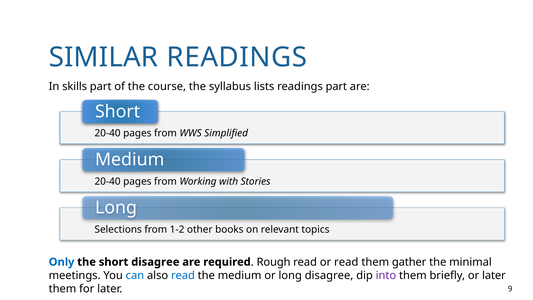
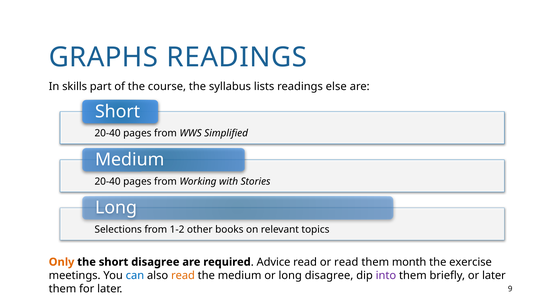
SIMILAR: SIMILAR -> GRAPHS (103, 57)
readings part: part -> else (336, 86)
Only colour: blue -> orange (62, 262)
Rough: Rough -> Advice (274, 262)
gather: gather -> month (409, 262)
minimal: minimal -> exercise (471, 262)
read colour: blue -> orange (183, 275)
